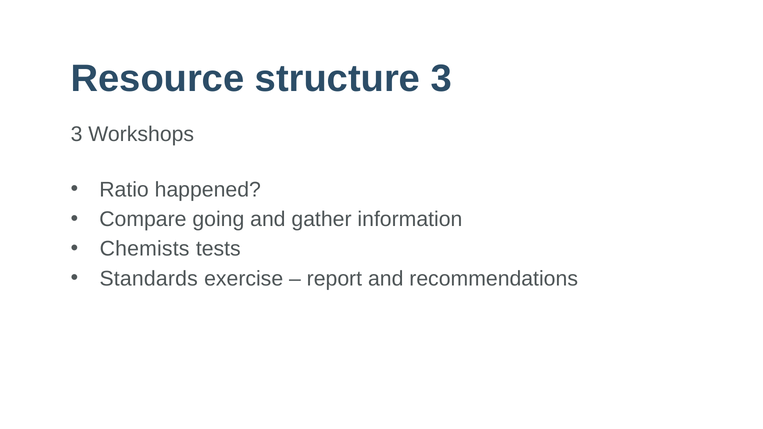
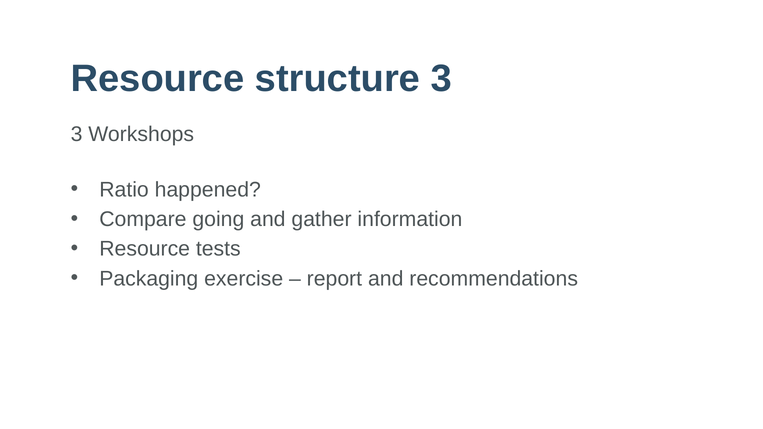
Chemists: Chemists -> Resource (145, 249)
Standards: Standards -> Packaging (149, 279)
